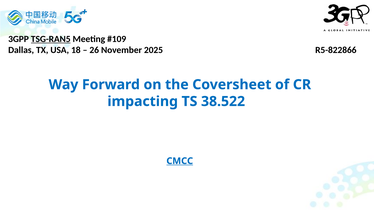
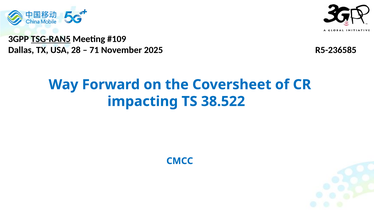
18: 18 -> 28 (76, 50)
26: 26 -> 71 (94, 50)
R5-822866: R5-822866 -> R5-236585 (336, 50)
CMCC underline: present -> none (180, 161)
